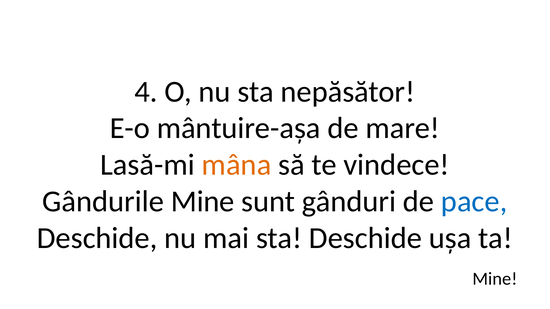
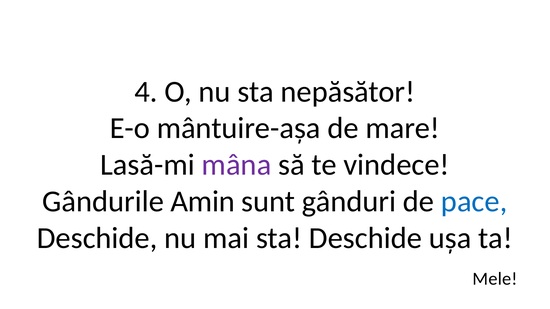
mâna colour: orange -> purple (236, 165)
Gândurile Mine: Mine -> Amin (203, 202)
Mine: Mine -> Mele (495, 279)
